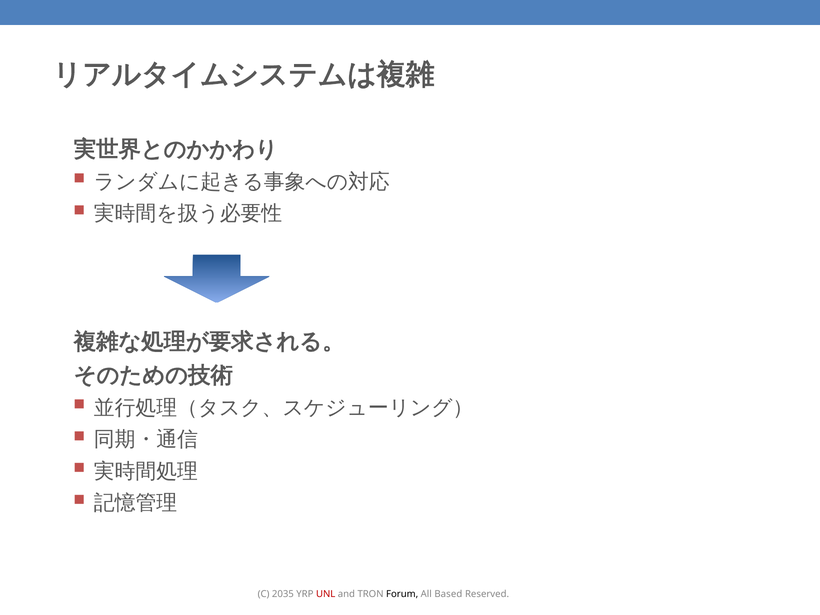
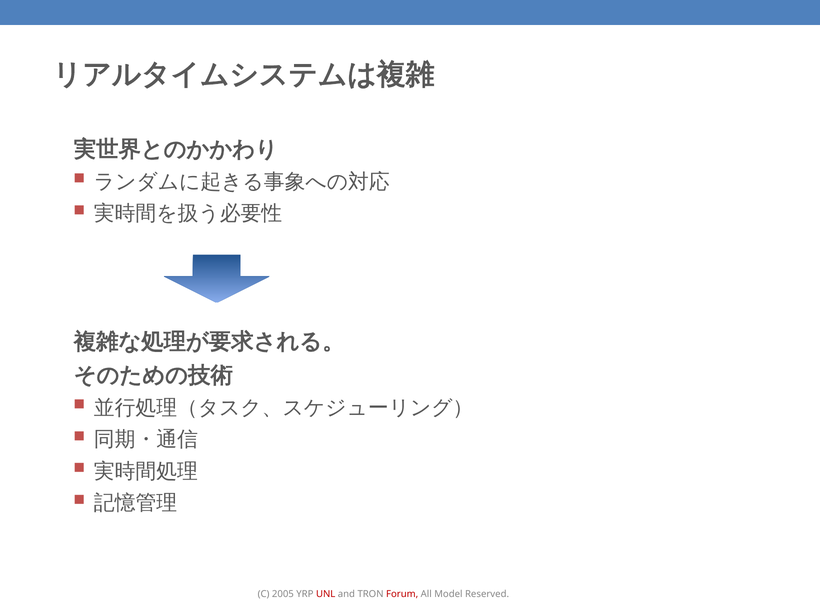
2035: 2035 -> 2005 (283, 594)
Forum colour: black -> red (402, 594)
Based: Based -> Model (448, 594)
